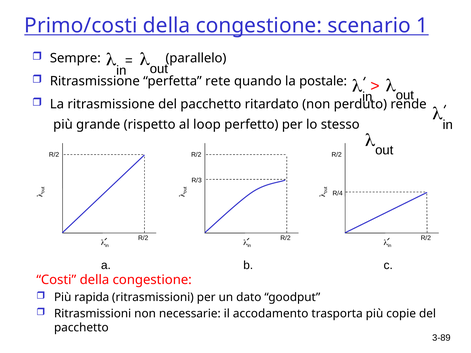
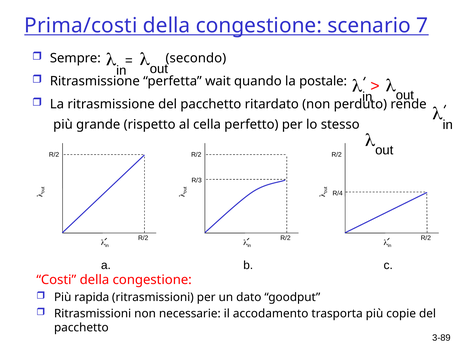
Primo/costi: Primo/costi -> Prima/costi (81, 25)
1: 1 -> 7 (422, 25)
parallelo: parallelo -> secondo (196, 58)
rete: rete -> wait (218, 81)
loop: loop -> cella (207, 125)
